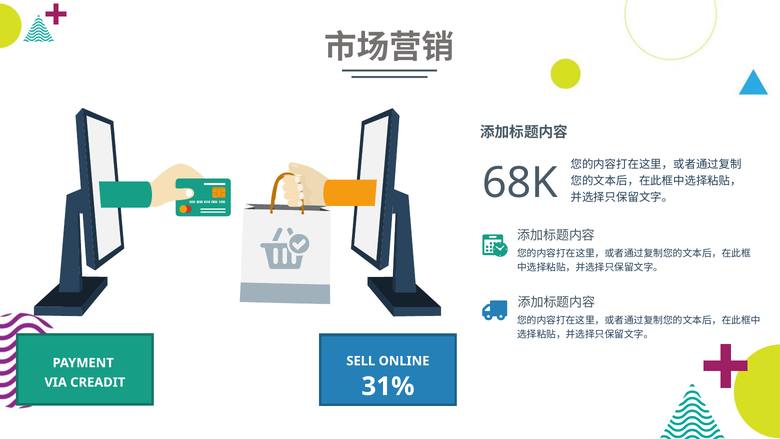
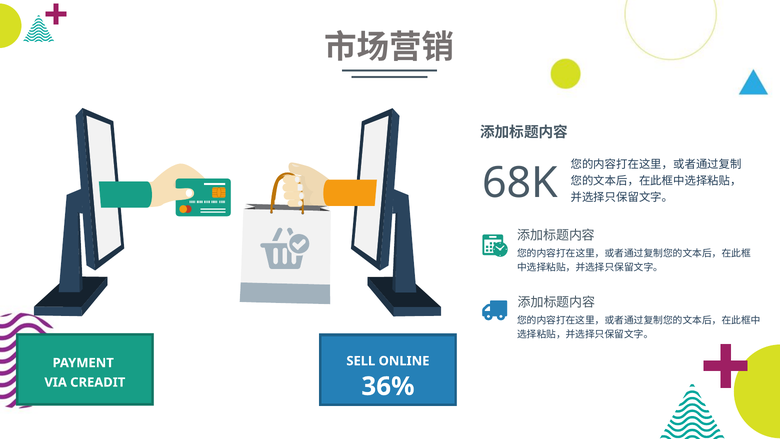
31%: 31% -> 36% (388, 386)
